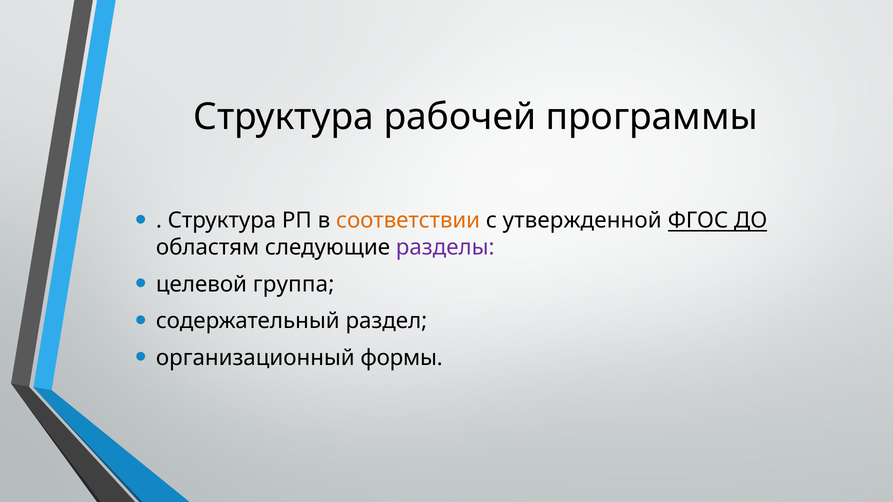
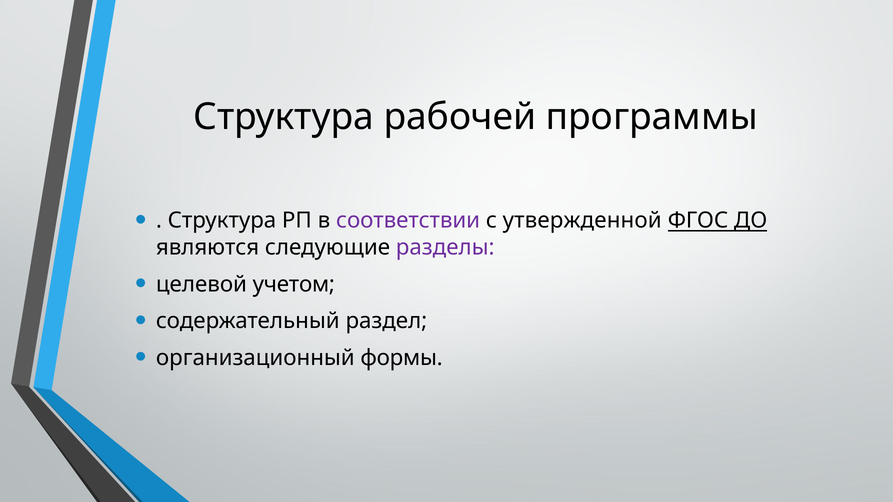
соответствии colour: orange -> purple (408, 221)
областям: областям -> являются (208, 248)
группа: группа -> учетом (294, 284)
